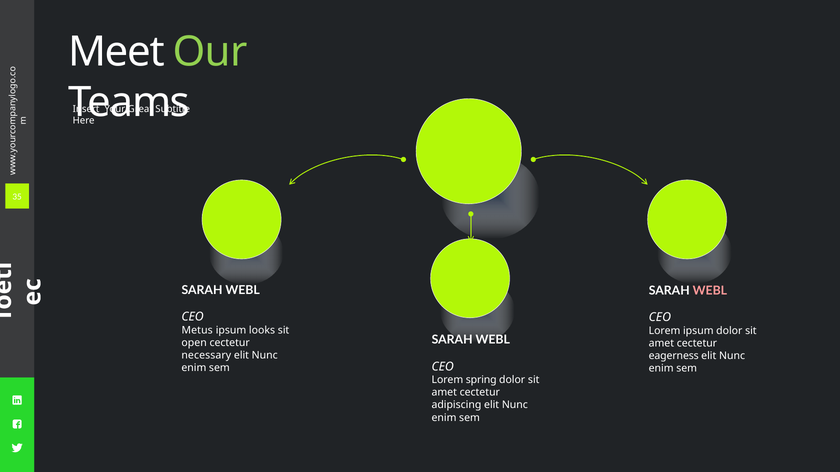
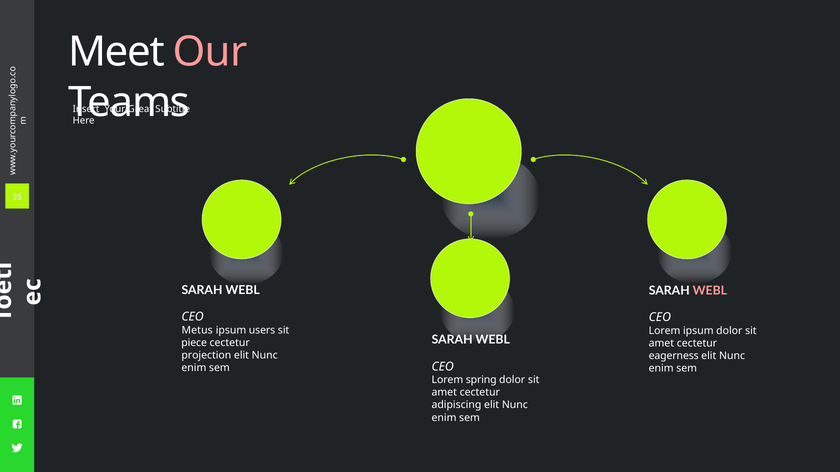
Our colour: light green -> pink (210, 52)
looks: looks -> users (262, 330)
open: open -> piece (194, 343)
necessary: necessary -> projection (206, 356)
